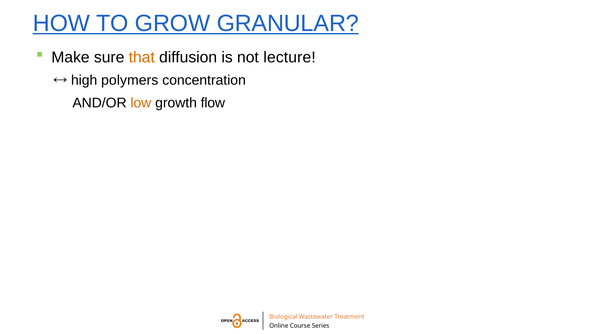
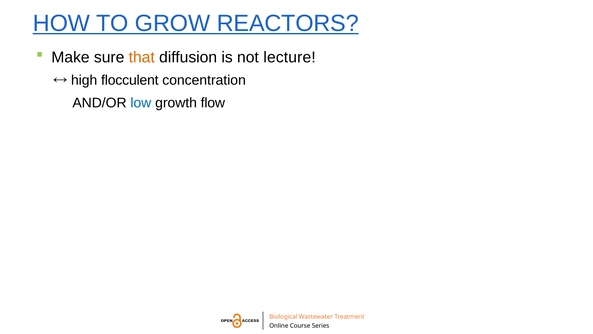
GRANULAR: GRANULAR -> REACTORS (288, 23)
polymers: polymers -> flocculent (130, 80)
low colour: orange -> blue (141, 103)
